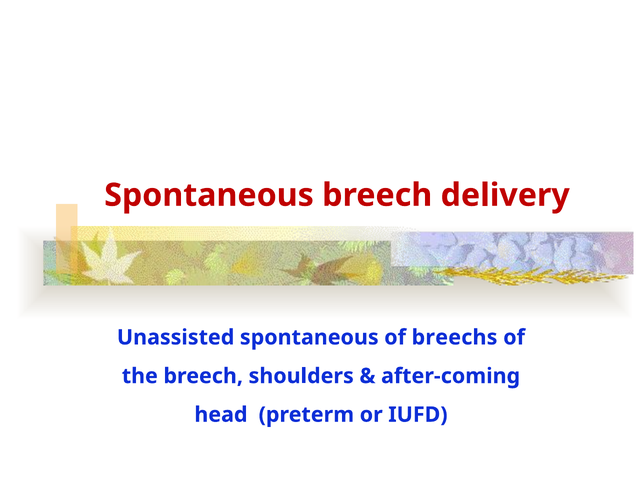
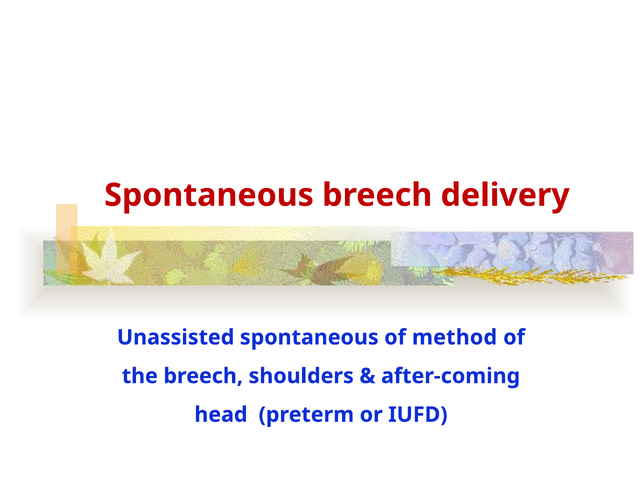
breechs: breechs -> method (455, 337)
